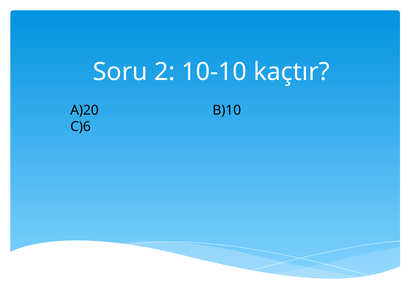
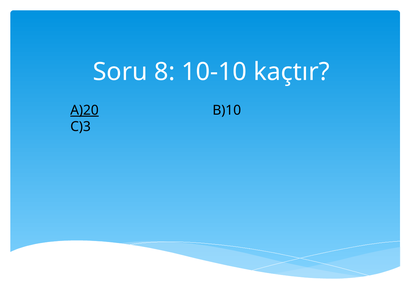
2: 2 -> 8 (165, 72)
A)20 underline: none -> present (84, 110)
C)6: C)6 -> C)3 (81, 126)
